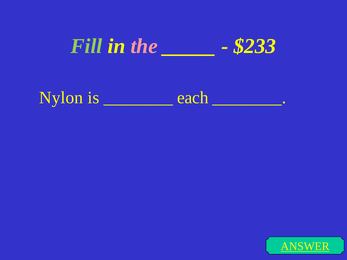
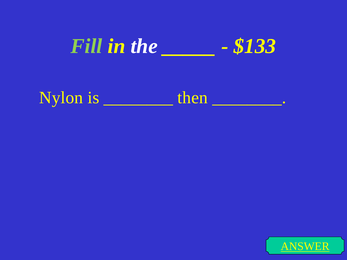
the colour: pink -> white (144, 46)
$233: $233 -> $133 (255, 46)
each: each -> then (193, 98)
